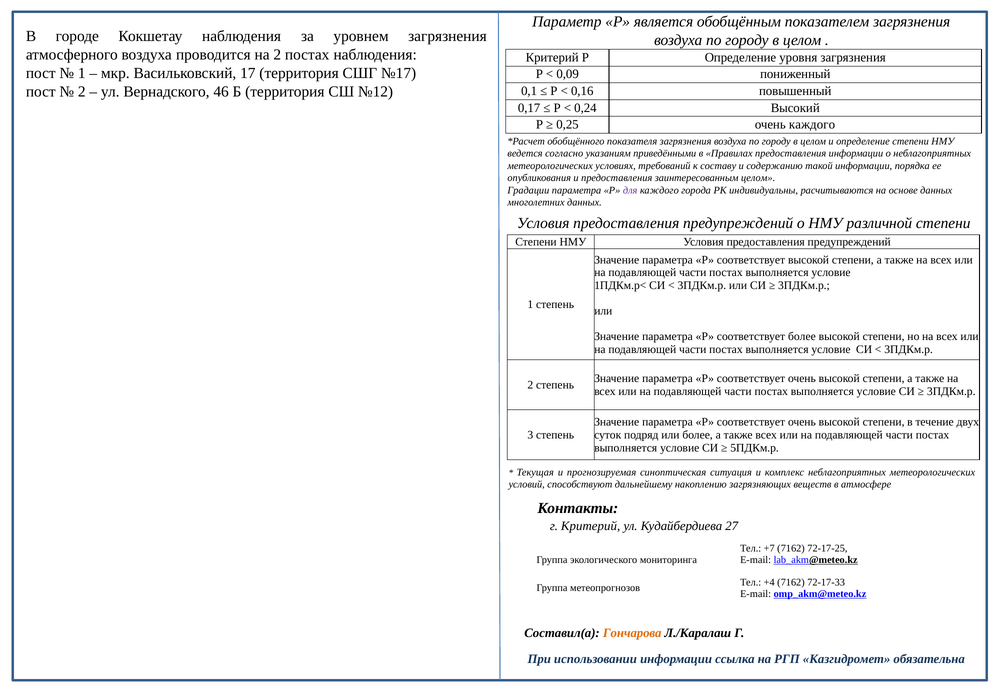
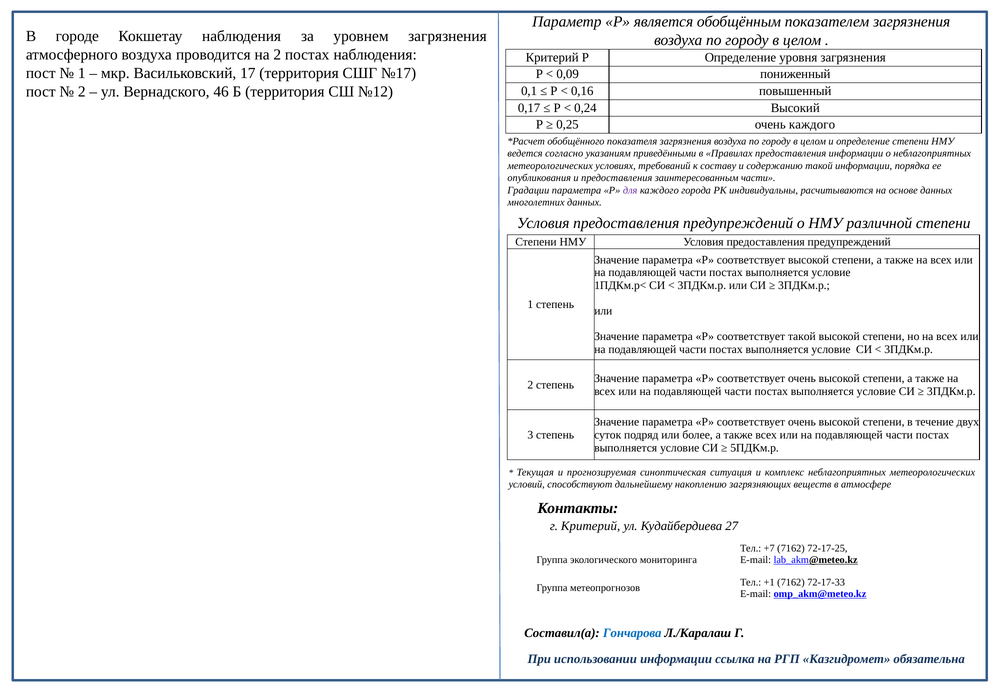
заинтересованным целом: целом -> части (758, 178)
соответствует более: более -> такой (802, 337)
+4: +4 -> +1 (769, 583)
Гончарова colour: orange -> blue (632, 633)
